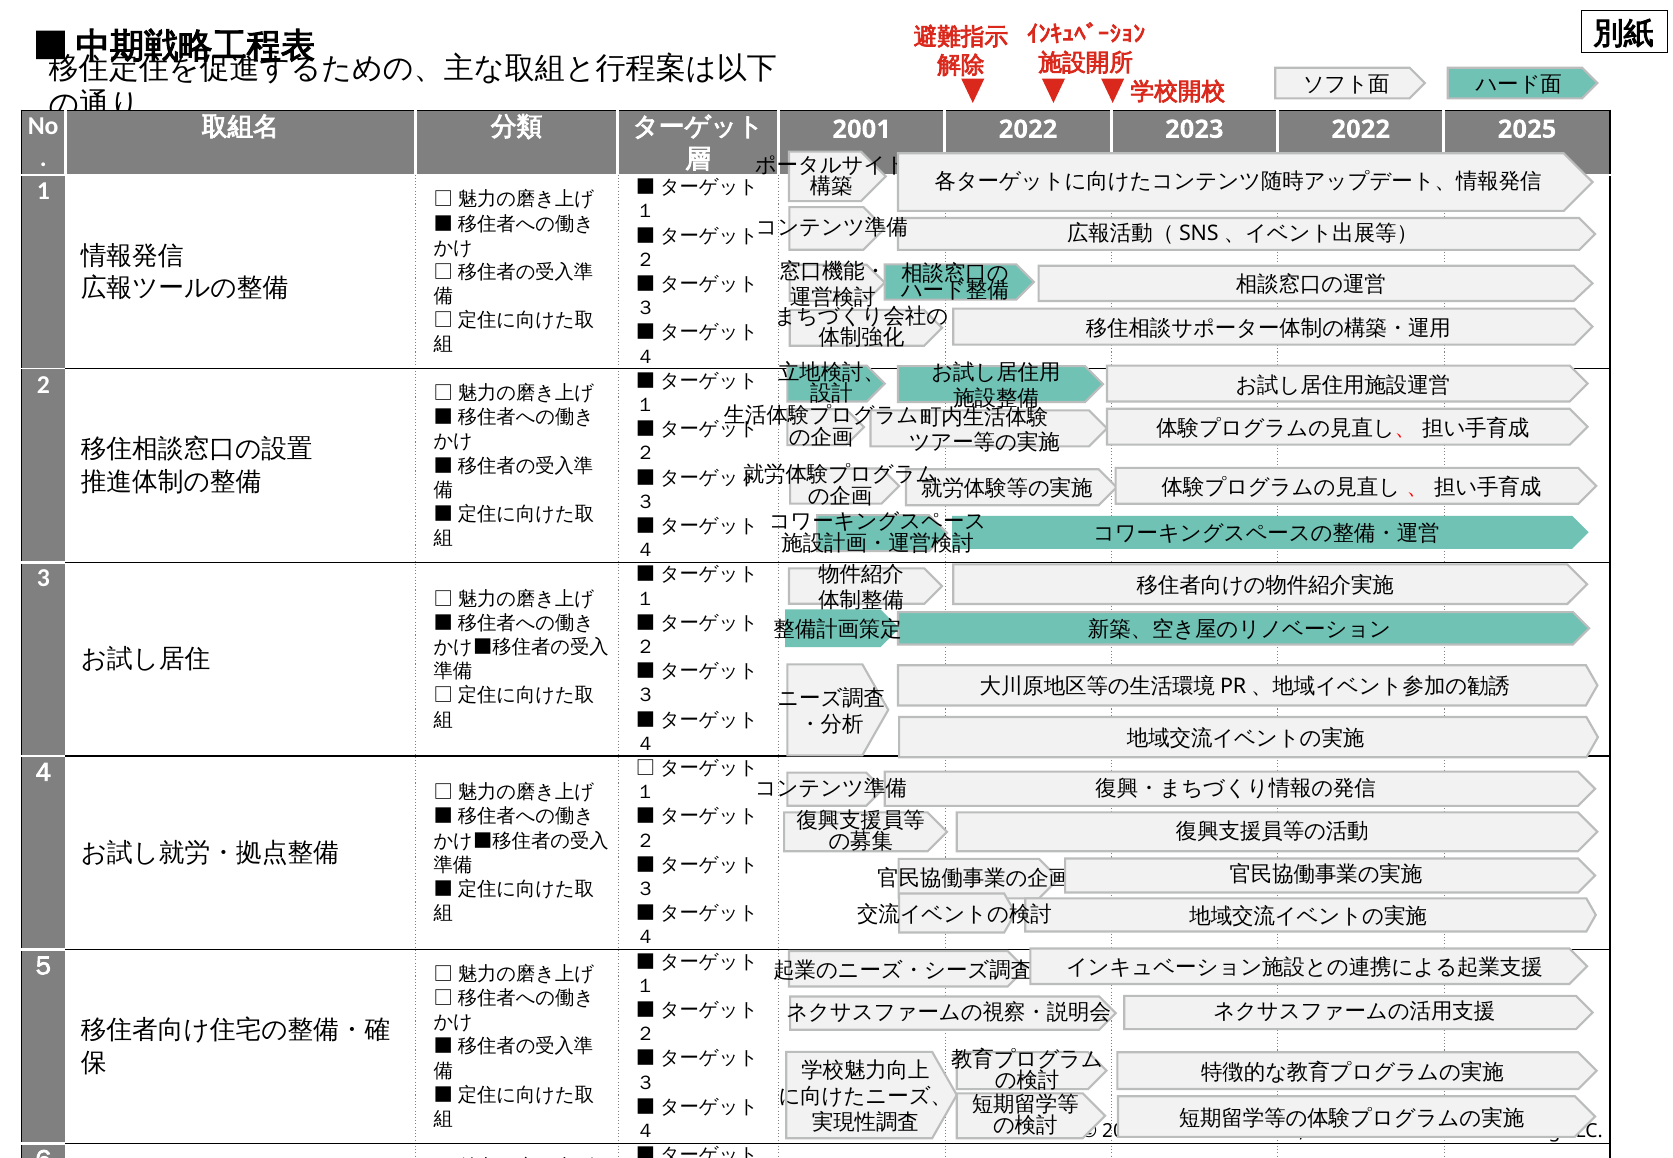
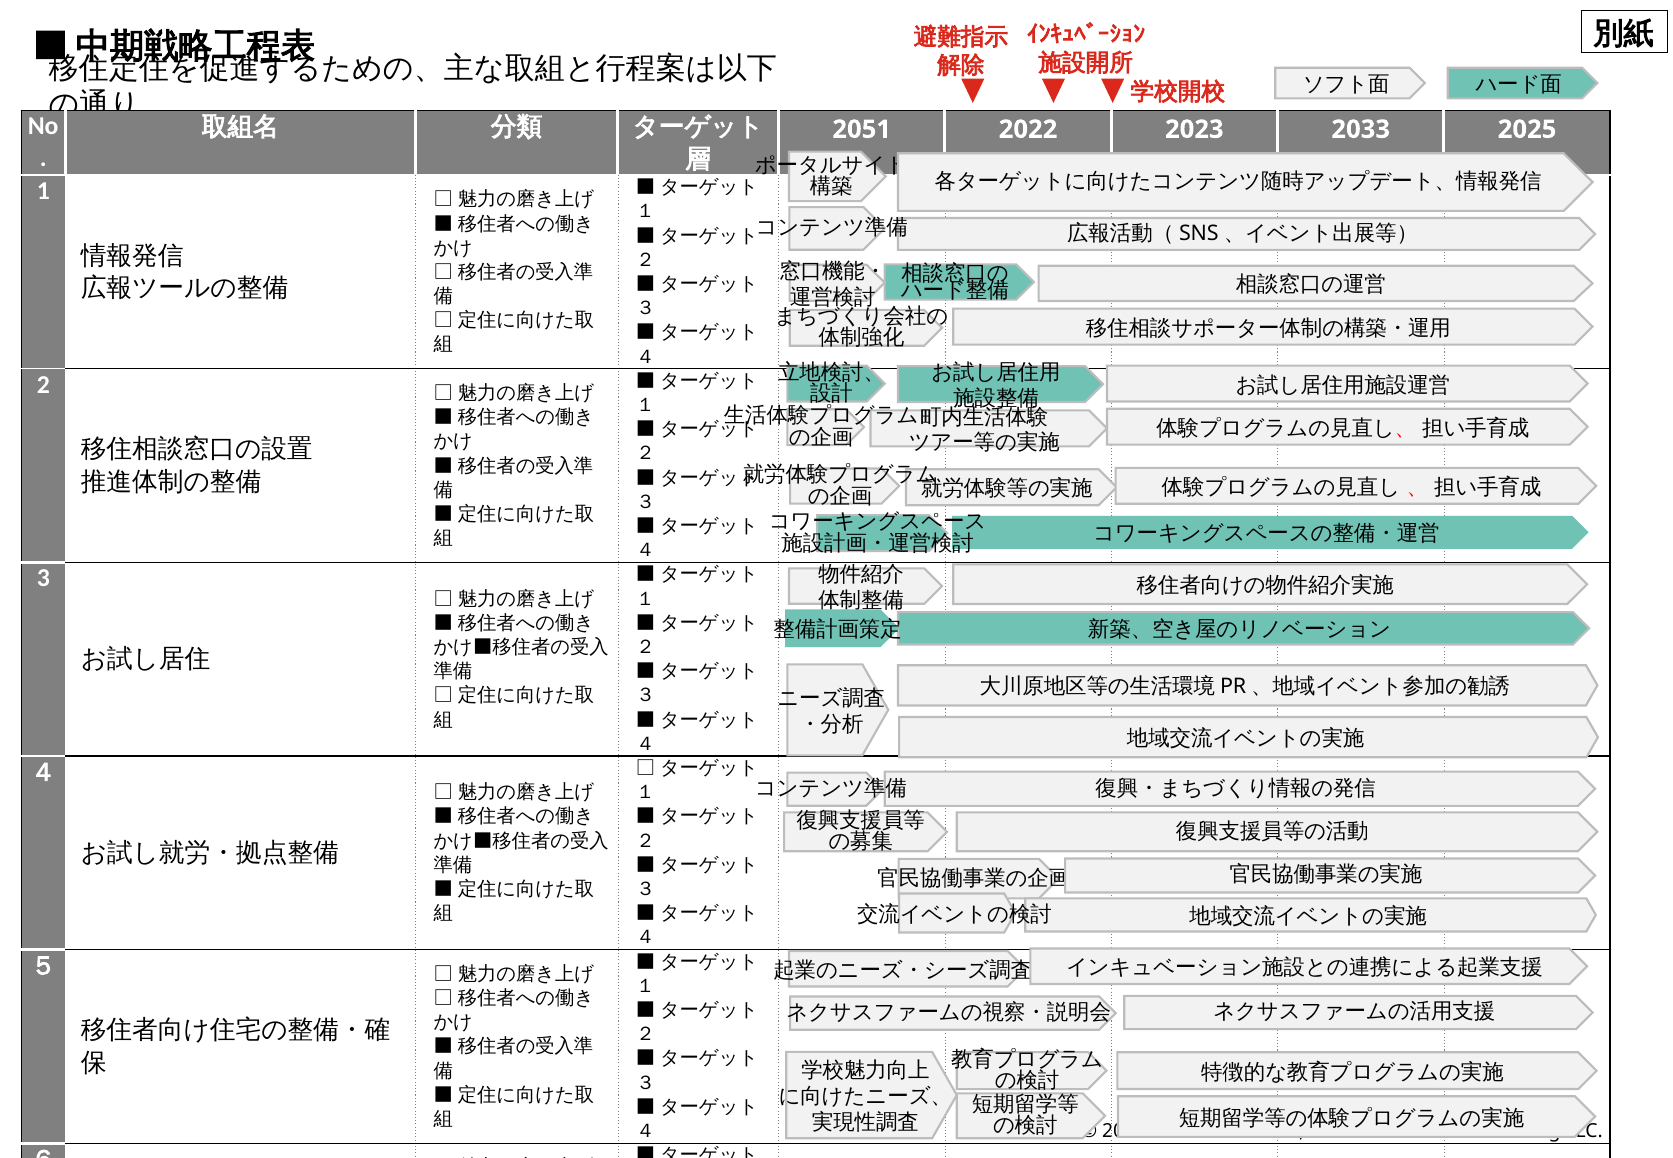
2001: 2001 -> 2051 (862, 129)
2023 2022: 2022 -> 2033 (1361, 129)
